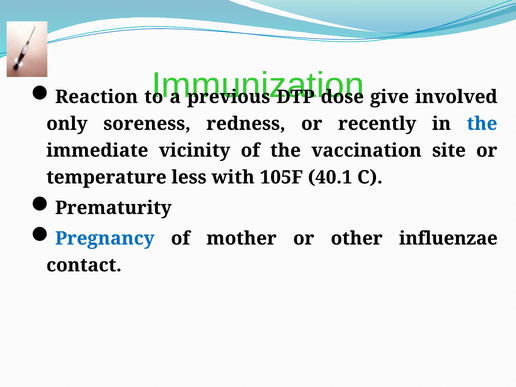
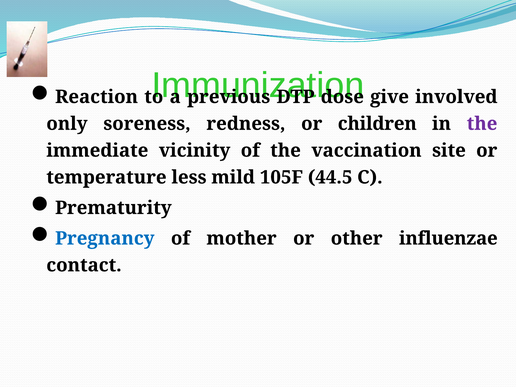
recently: recently -> children (377, 124)
the colour: blue -> purple (482, 124)
with: with -> mild (233, 177)
40.1: 40.1 -> 44.5 (330, 177)
